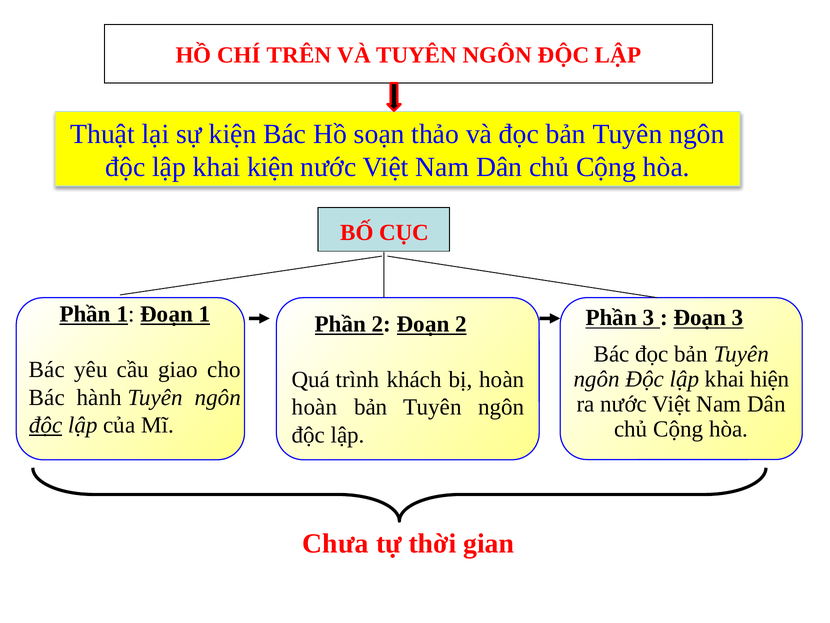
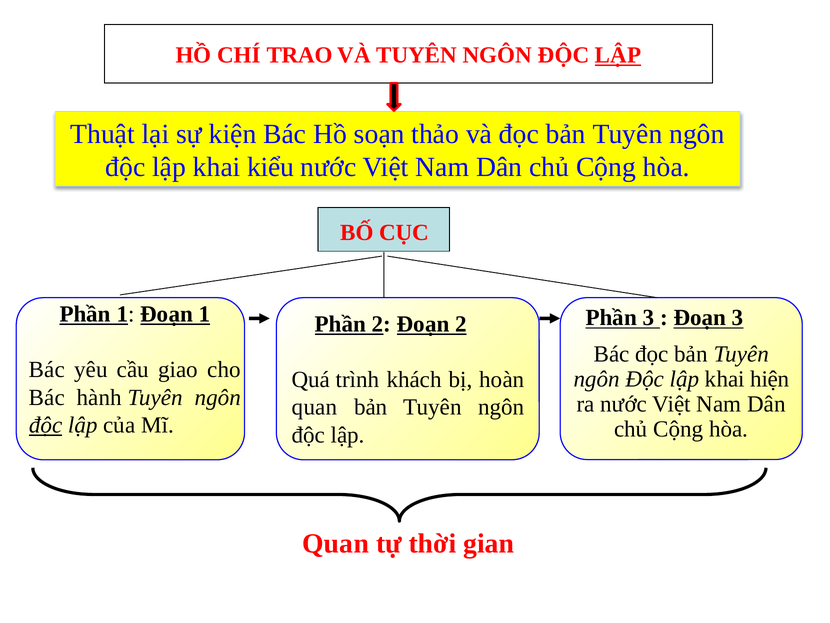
TRÊN: TRÊN -> TRAO (299, 55)
LẬP underline: none -> present (618, 55)
khai kiện: kiện -> kiểu (271, 167)
hoàn: hoàn -> quan (315, 407)
Chưa: Chưa -> Quan (336, 543)
